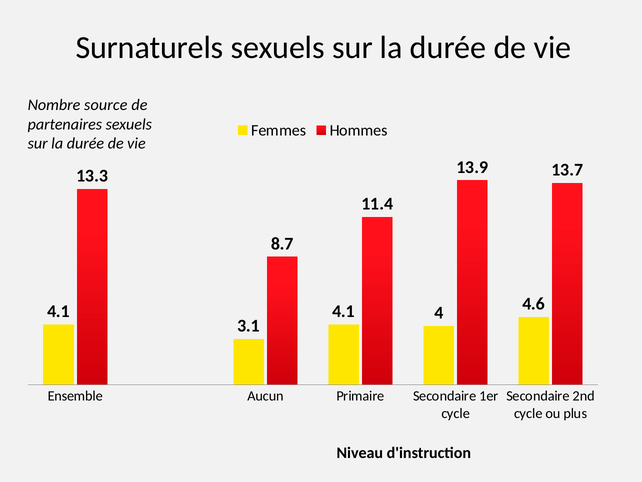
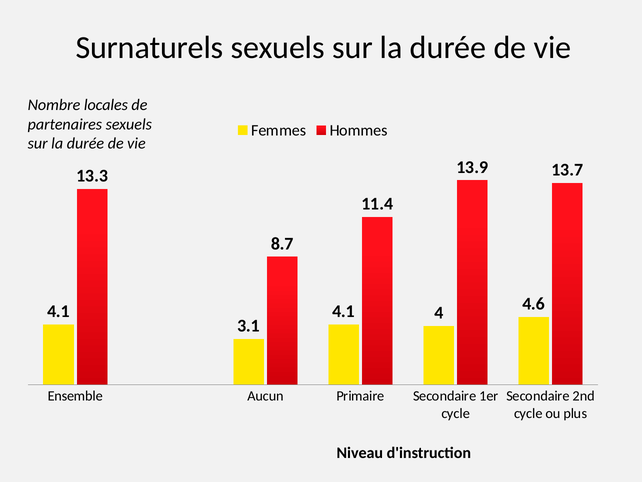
source: source -> locales (106, 105)
